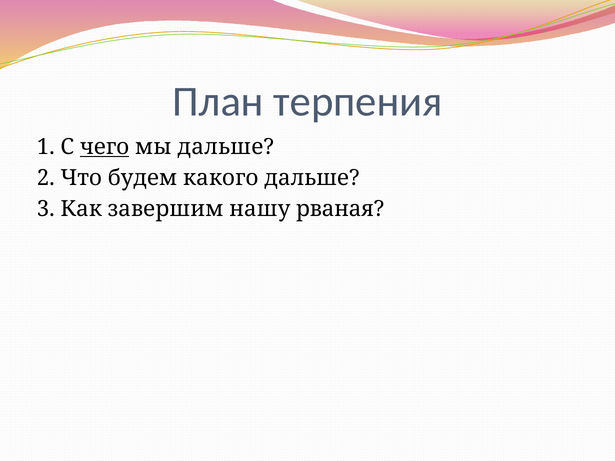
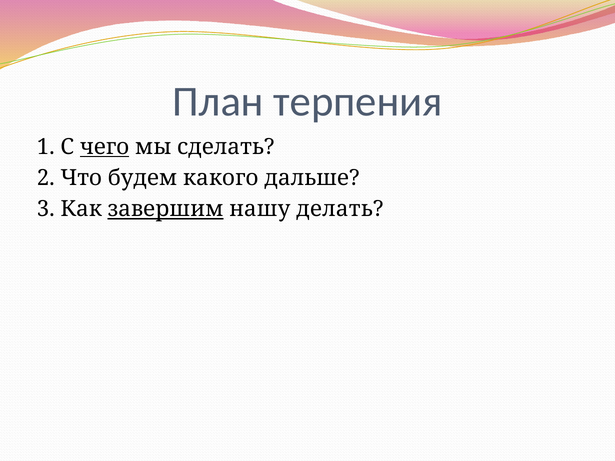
мы дальше: дальше -> сделать (226, 147)
завершим underline: none -> present (166, 209)
рваная: рваная -> делать (340, 209)
